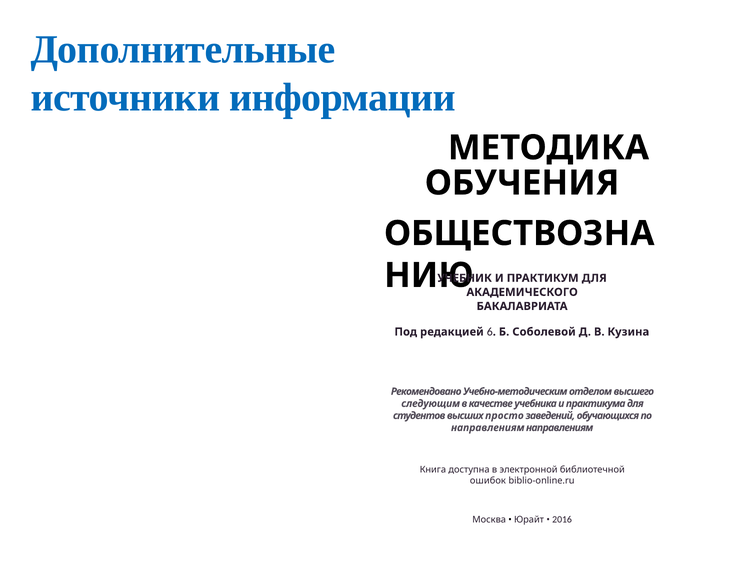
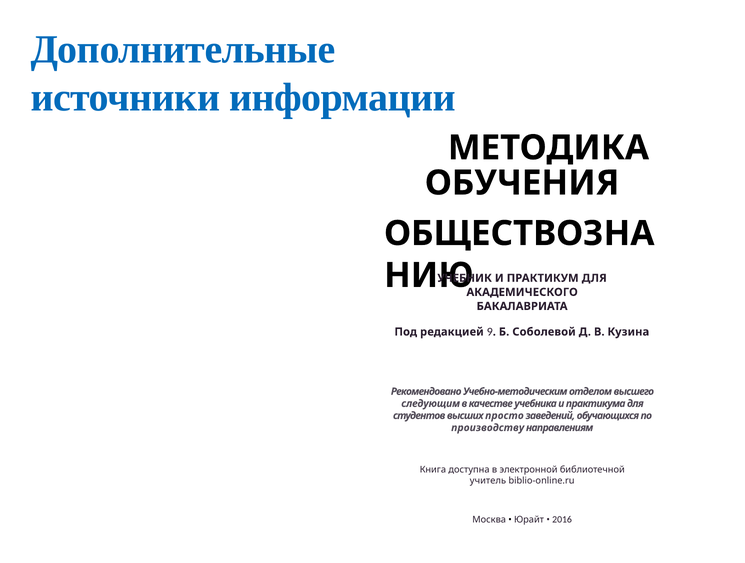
6: 6 -> 9 (490, 331)
направлениям: направлениям -> производству (488, 427)
ошибок: ошибок -> учитель (488, 481)
